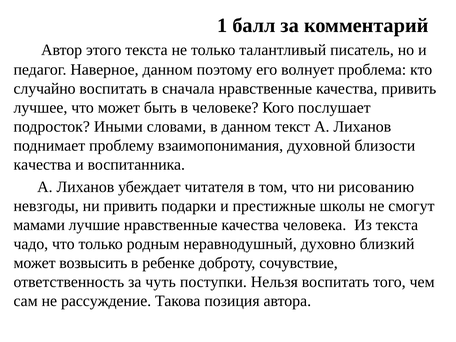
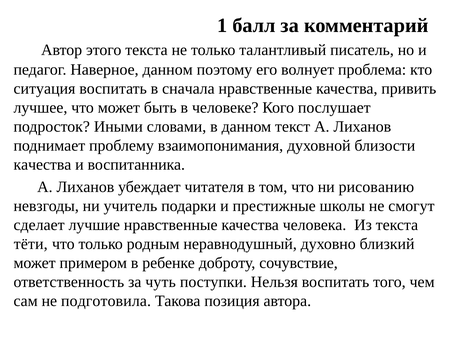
случайно: случайно -> ситуация (44, 88)
ни привить: привить -> учитель (130, 206)
мамами: мамами -> сделает (39, 225)
чадо: чадо -> тёти (31, 244)
возвысить: возвысить -> примером (93, 263)
рассуждение: рассуждение -> подготовила (106, 301)
